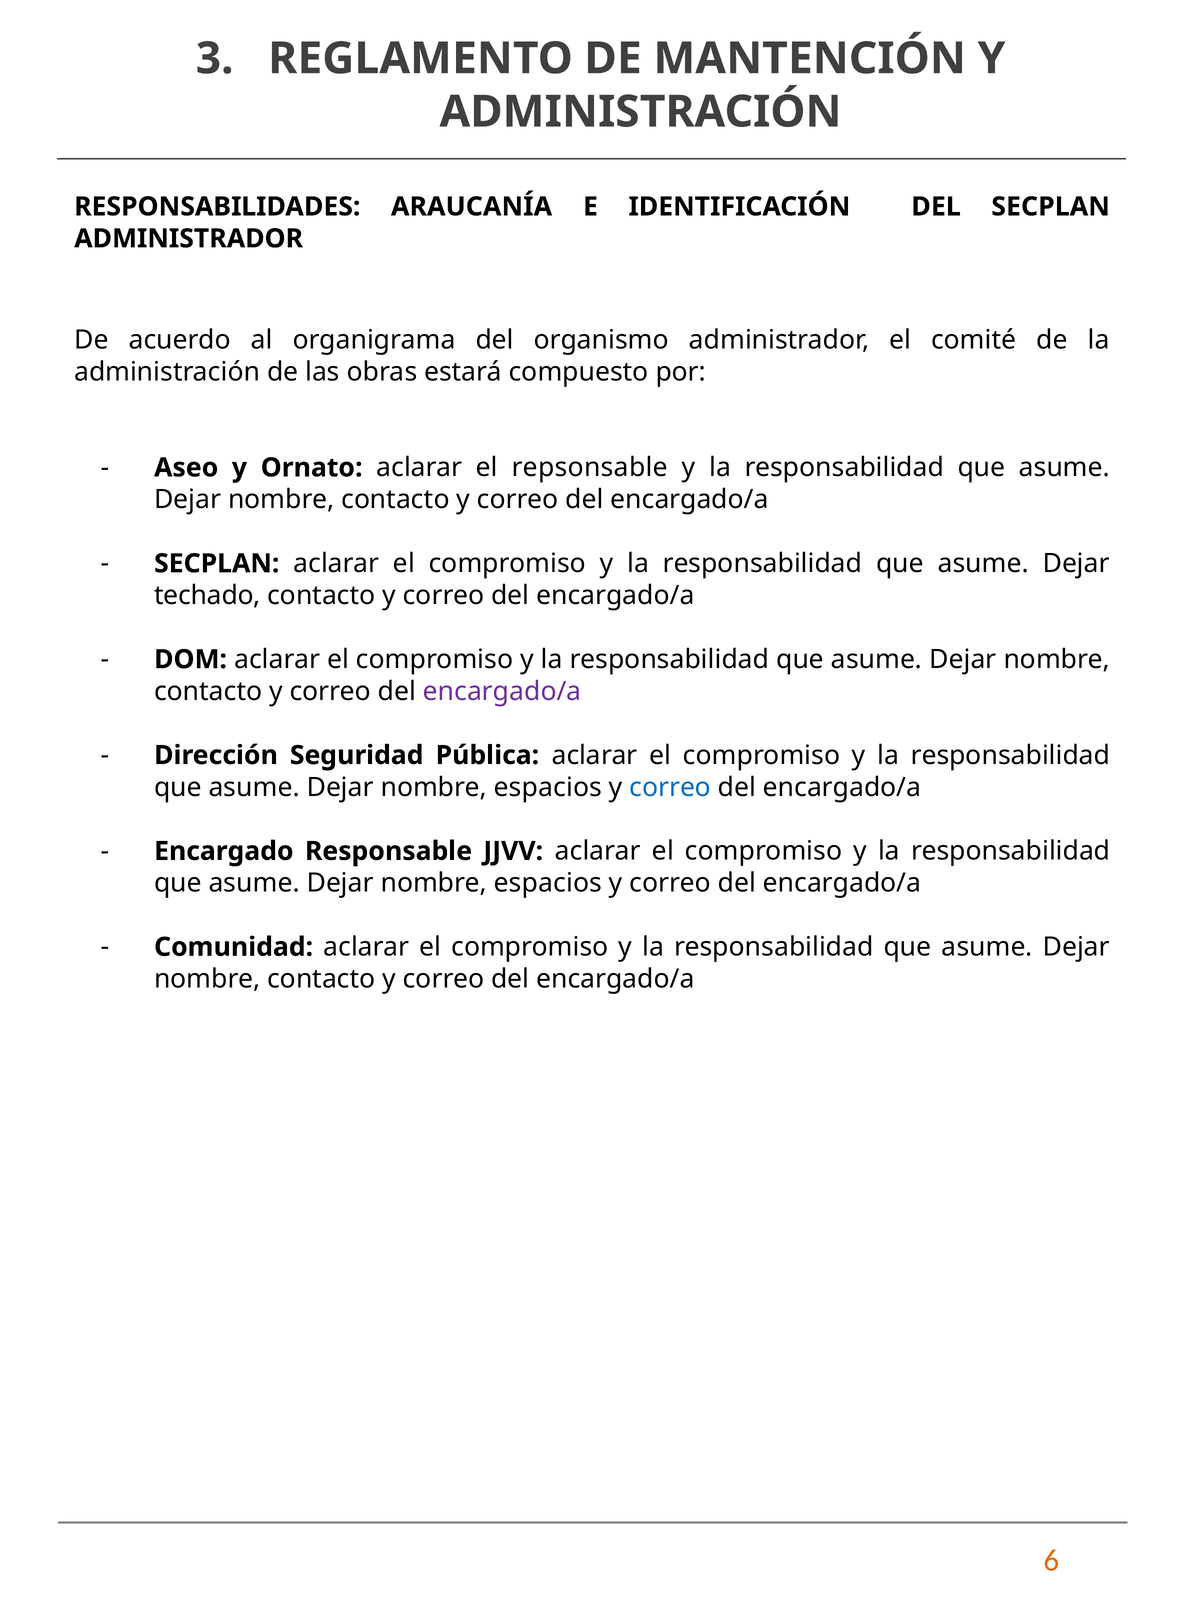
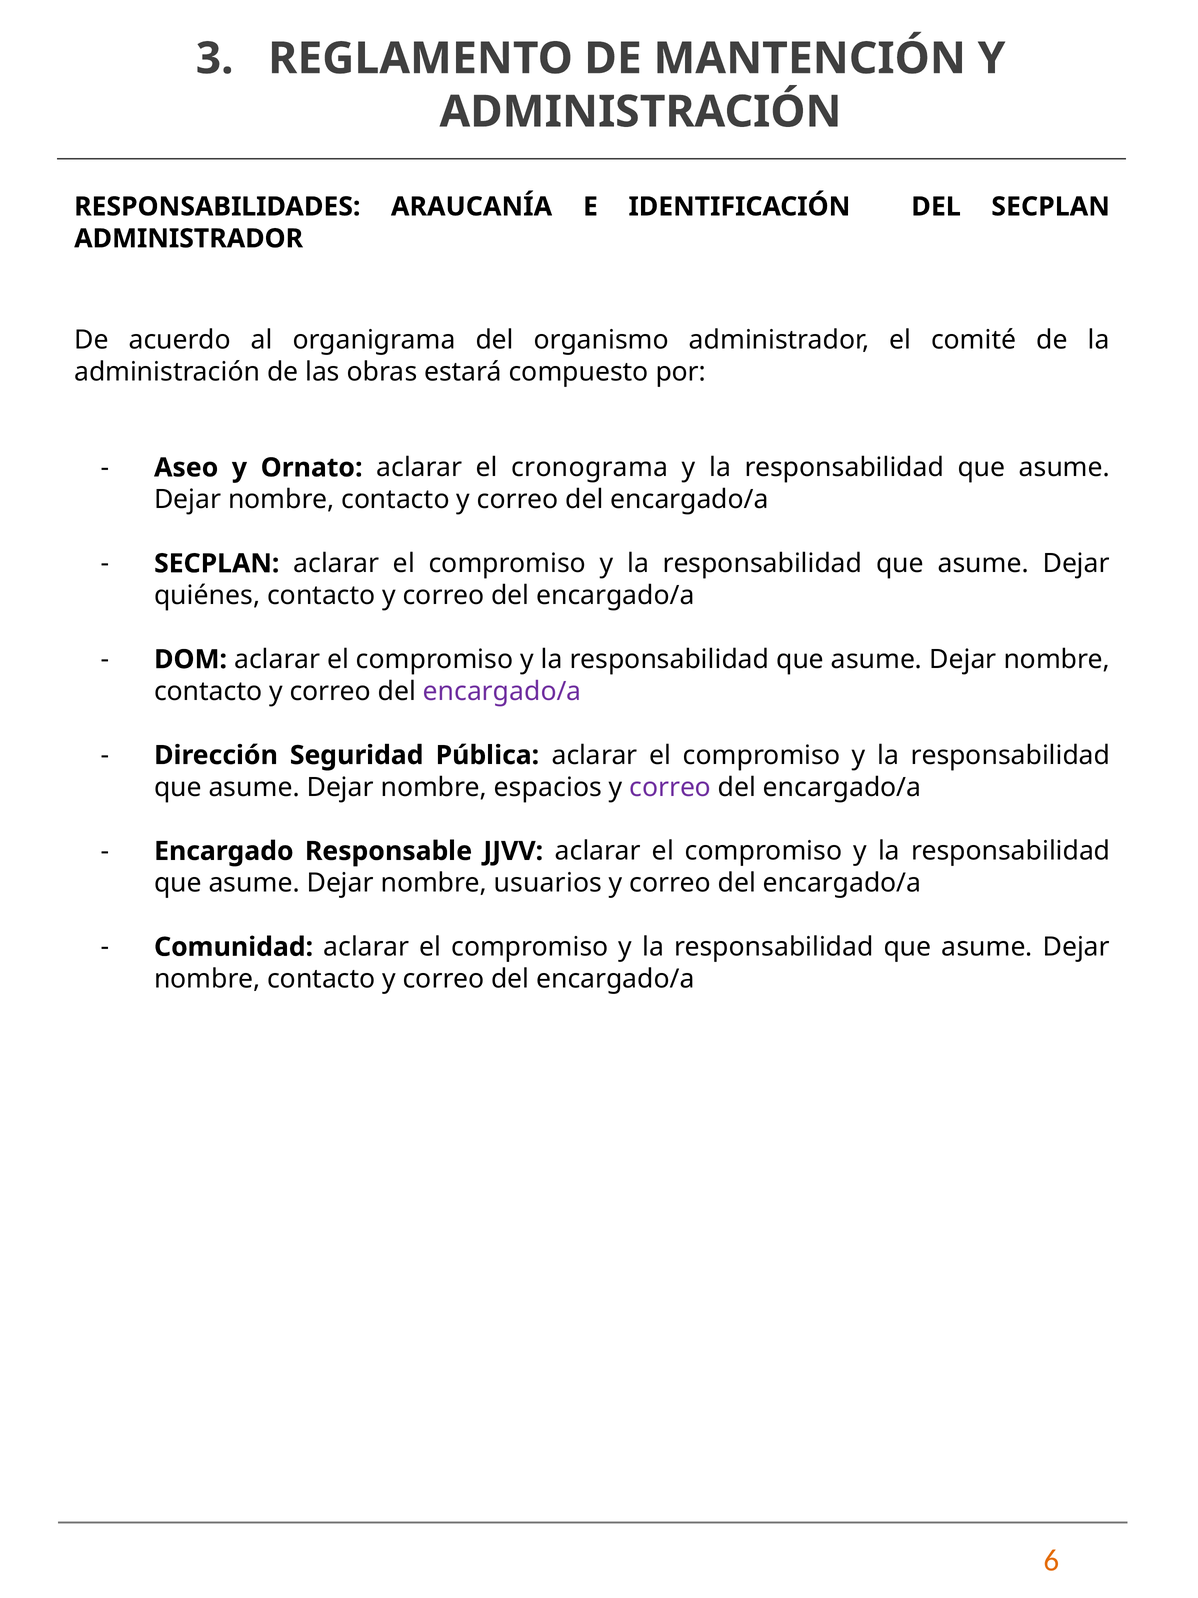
repsonsable: repsonsable -> cronograma (590, 467)
techado: techado -> quiénes (207, 595)
correo colour: blue -> purple (670, 787)
espacios: espacios -> usuarios (548, 883)
